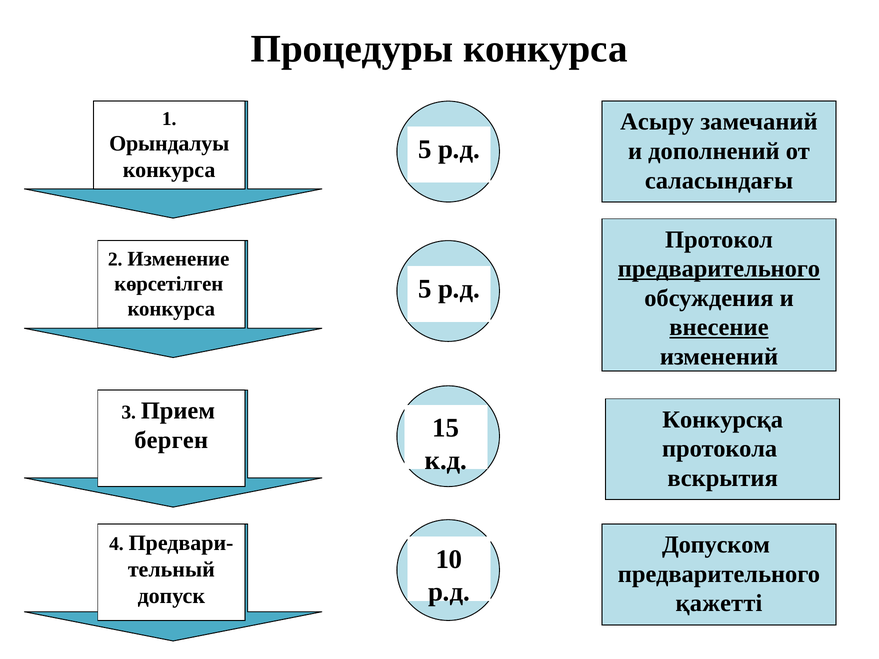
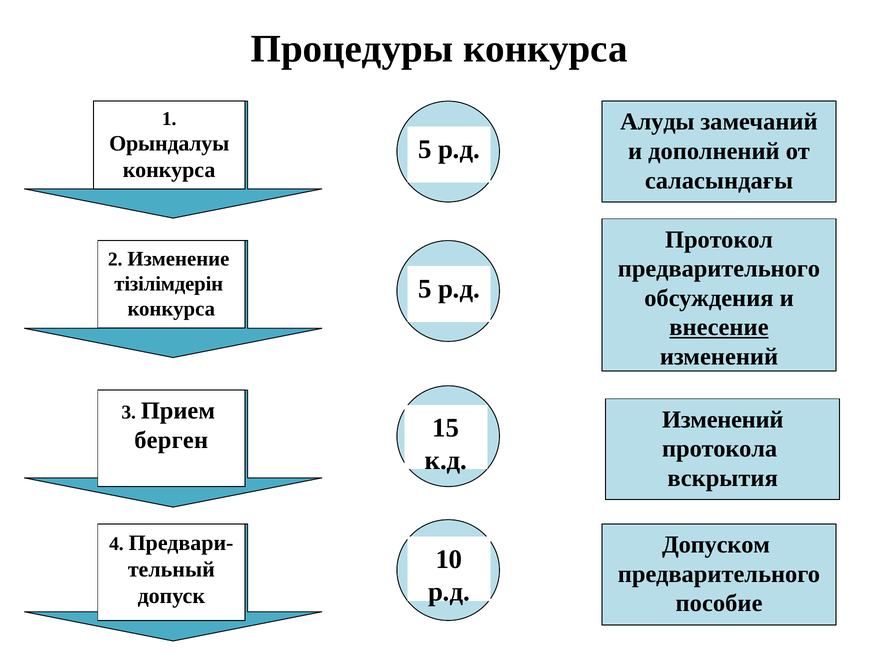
Асыру: Асыру -> Алуды (657, 122)
предварительного underline: present -> none (719, 269)
көрсетілген: көрсетілген -> тізілімдерін (169, 284)
Конкурсқа: Конкурсқа -> Изменений (723, 420)
қажетті: қажетті -> пособие (719, 604)
